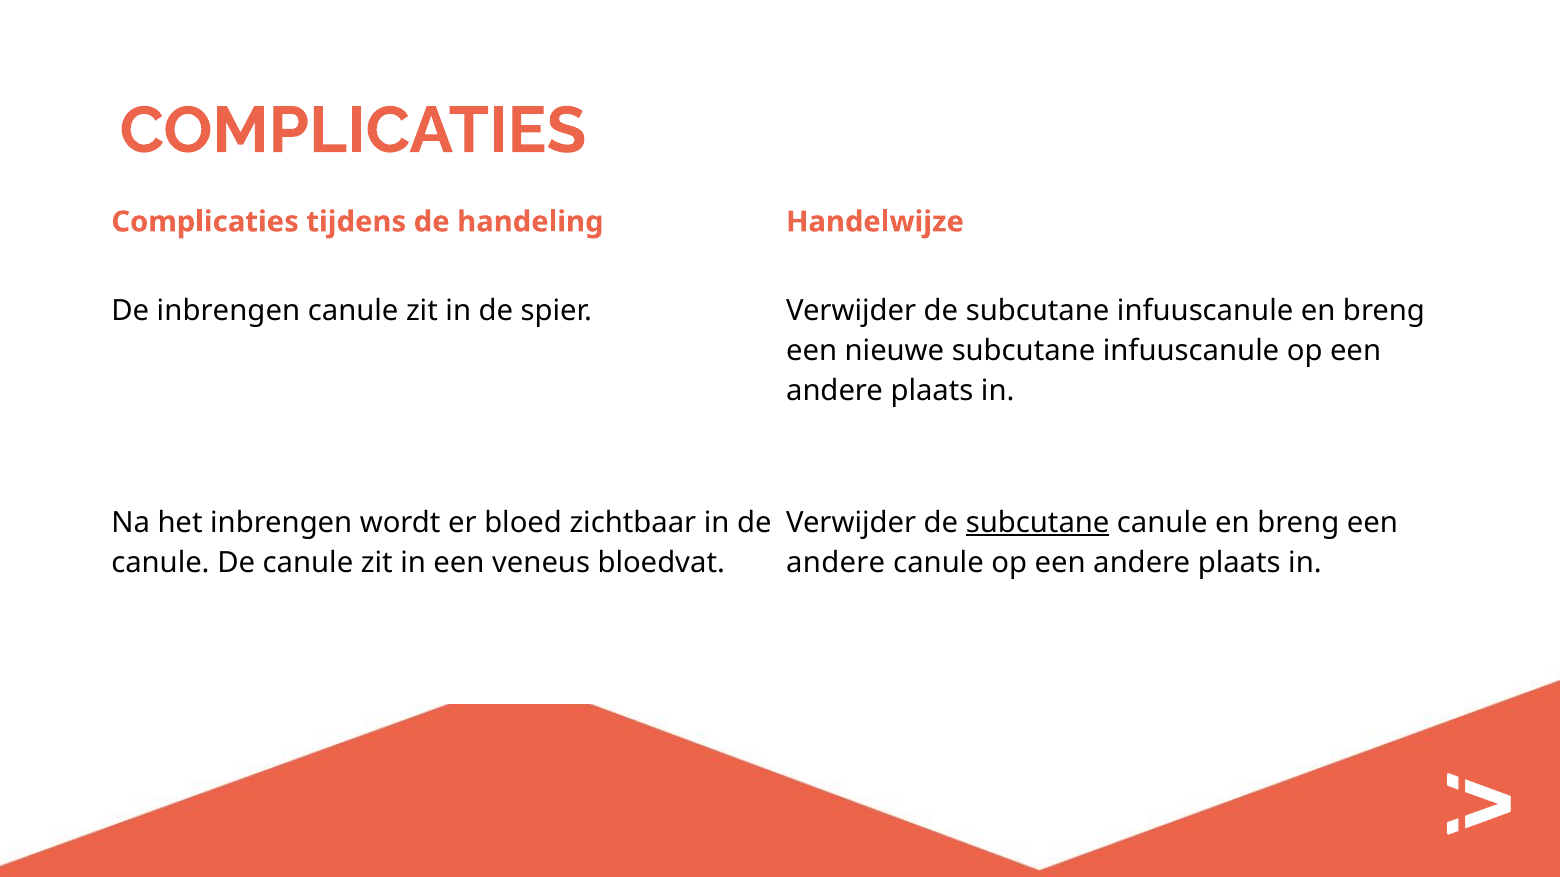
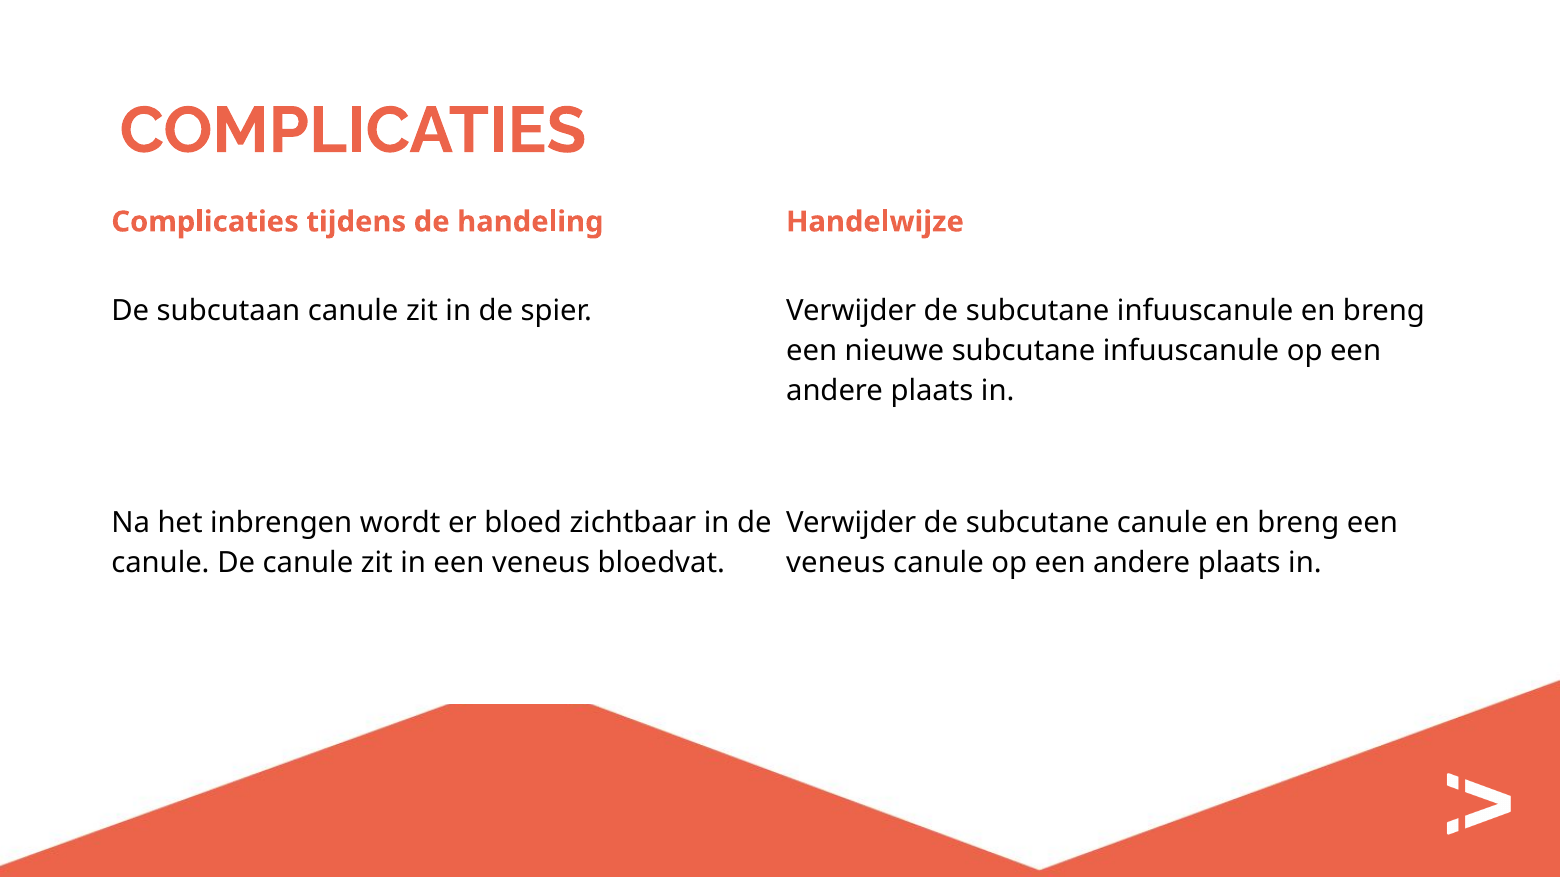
De inbrengen: inbrengen -> subcutaan (229, 311)
subcutane underline: present -> none (1038, 523)
andere: andere -> veneus (836, 563)
